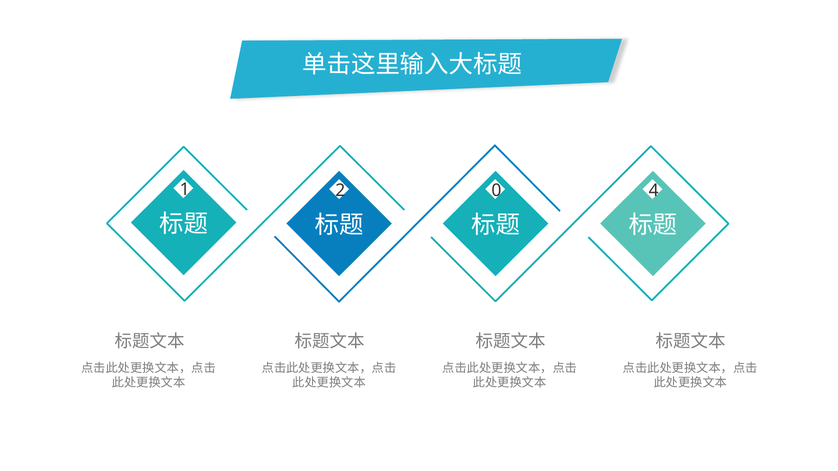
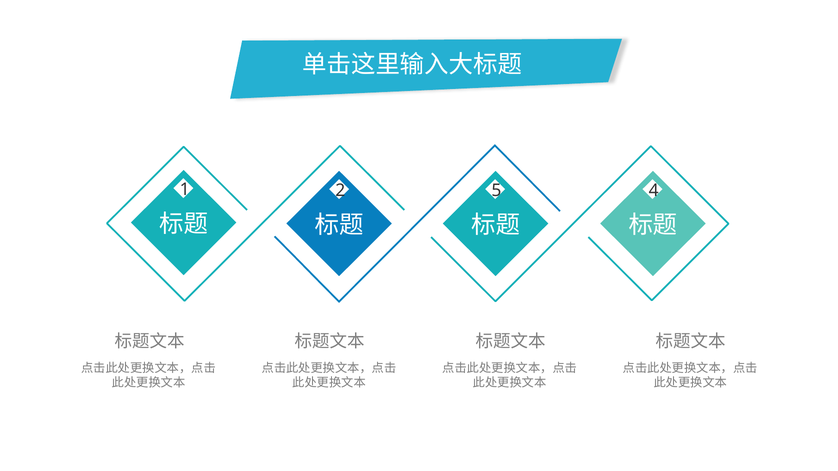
0: 0 -> 5 (496, 190)
